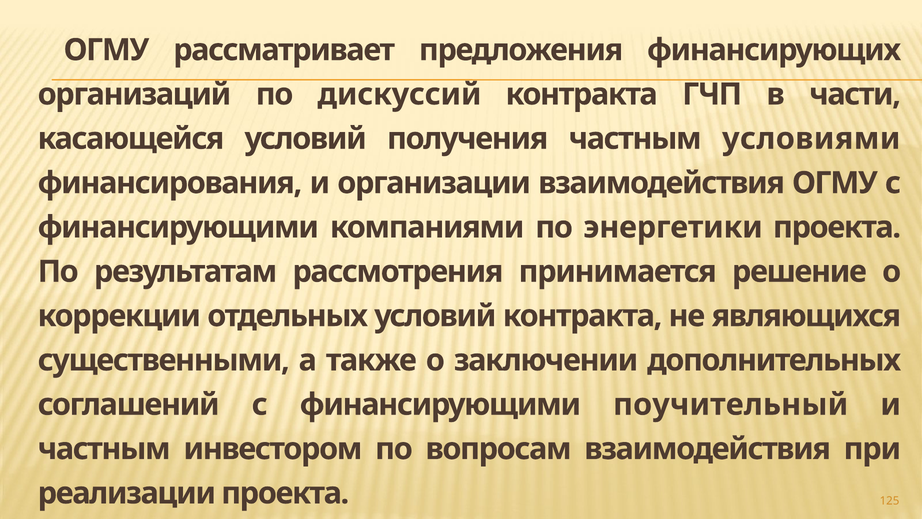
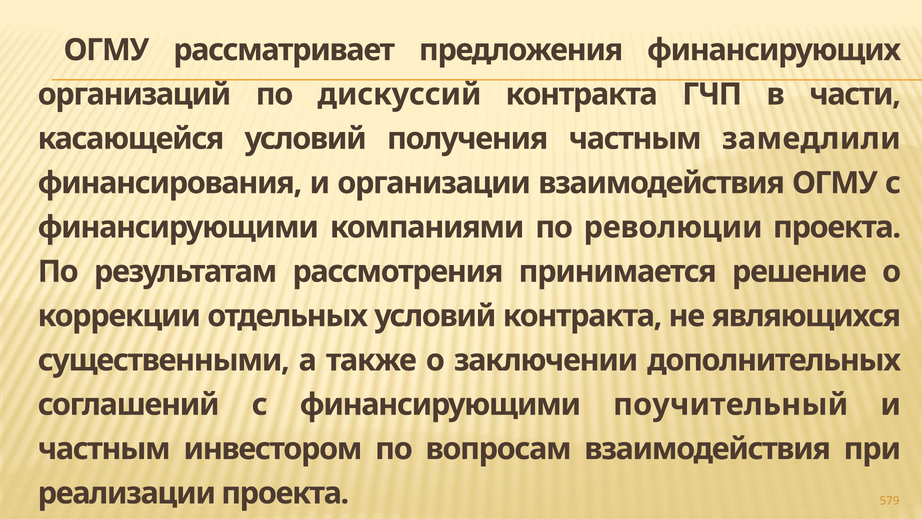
условиями: условиями -> замедлили (811, 139)
энергетики: энергетики -> революции (673, 227)
125: 125 -> 579 (890, 501)
